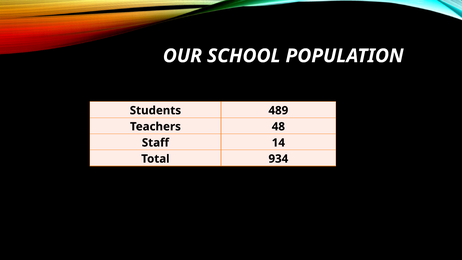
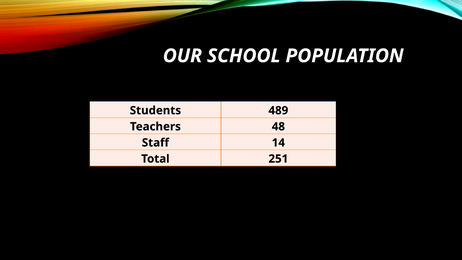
934: 934 -> 251 (278, 159)
